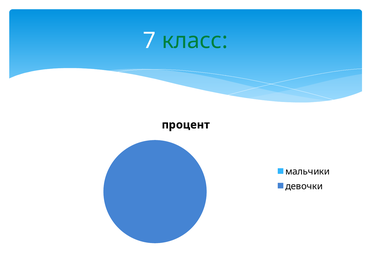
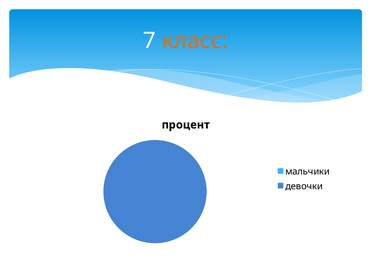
класс colour: green -> orange (195, 41)
